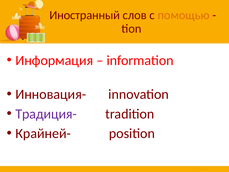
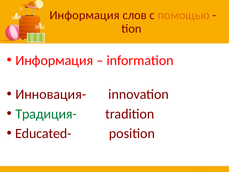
Иностранный: Иностранный -> Информация (85, 15)
Традиция- colour: purple -> green (46, 114)
Крайней-: Крайней- -> Educated- (43, 133)
